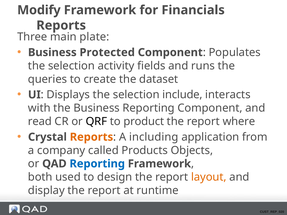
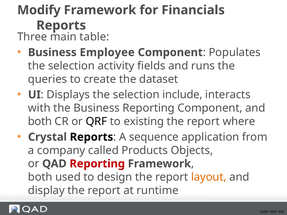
plate: plate -> table (94, 37)
Protected: Protected -> Employee (107, 52)
read: read -> both (40, 122)
product: product -> existing (144, 122)
Reports colour: orange -> black (91, 137)
including: including -> sequence (154, 137)
Reporting colour: blue -> red (97, 164)
